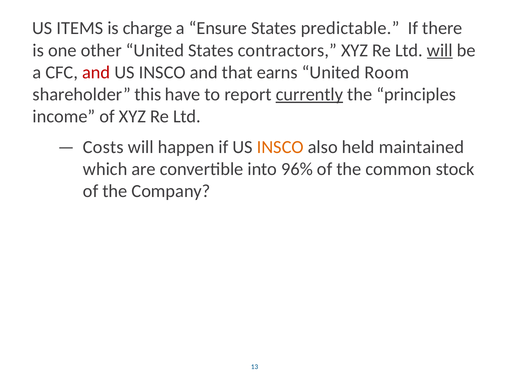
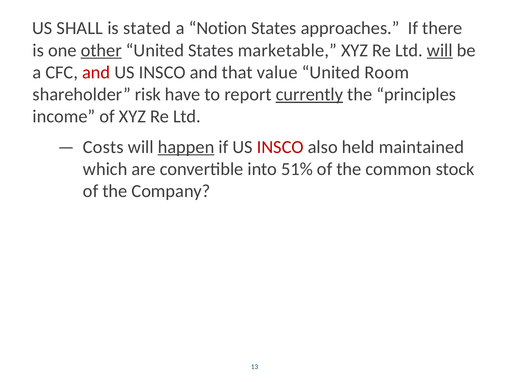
ITEMS: ITEMS -> SHALL (80, 28)
charge: charge -> stated (147, 28)
Ensure: Ensure -> Notion (218, 28)
predictable: predictable -> approaches (350, 28)
other underline: none -> present (101, 50)
contractors: contractors -> marketable (287, 50)
earns: earns -> value (277, 72)
this: this -> risk (148, 94)
happen underline: none -> present (186, 147)
INSCO colour: orange -> red (280, 147)
96%: 96% -> 51% (297, 169)
